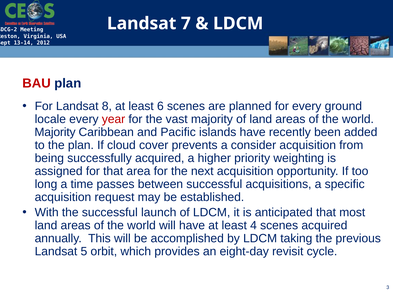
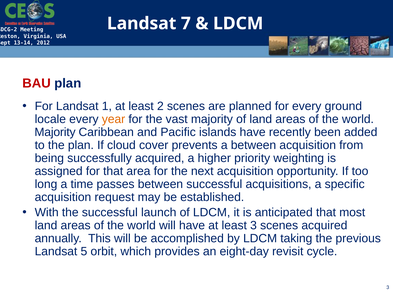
8: 8 -> 1 (107, 106)
6: 6 -> 2 (160, 106)
year colour: red -> orange (114, 119)
a consider: consider -> between (253, 145)
least 4: 4 -> 3 (254, 225)
